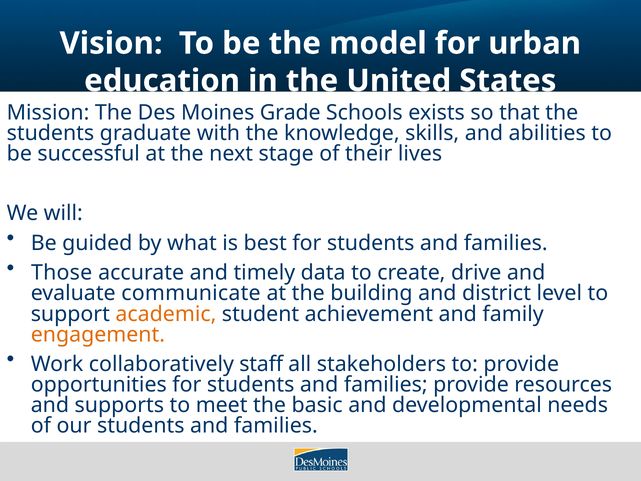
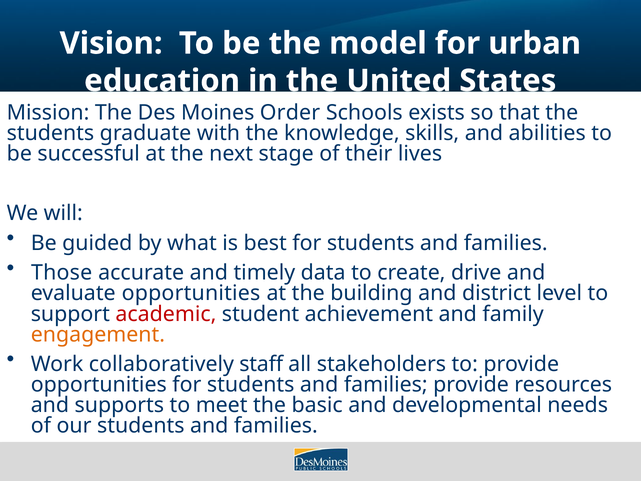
Grade: Grade -> Order (290, 113)
evaluate communicate: communicate -> opportunities (191, 293)
academic colour: orange -> red (166, 314)
